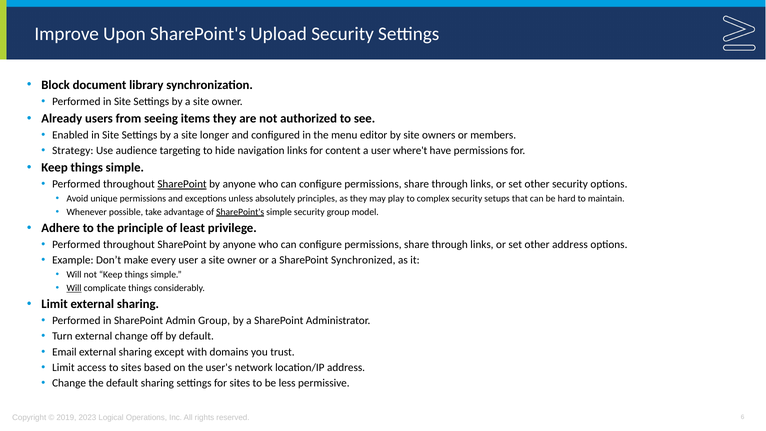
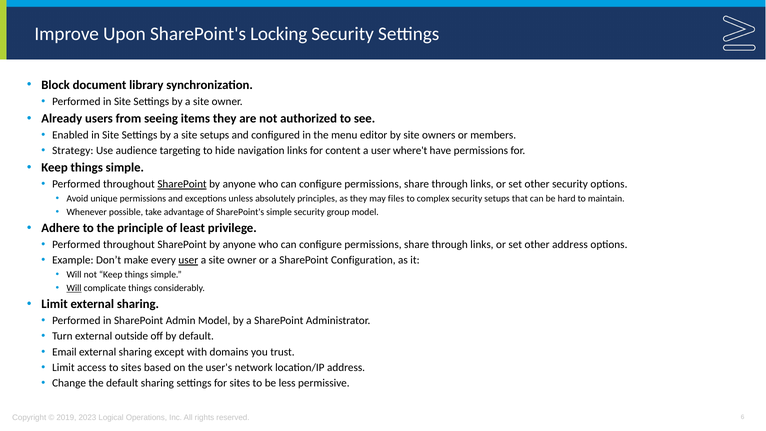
Upload: Upload -> Locking (279, 34)
site longer: longer -> setups (215, 135)
play: play -> files (396, 198)
SharePoint's underline: present -> none (240, 212)
user underline: none -> present (188, 260)
Synchronized: Synchronized -> Configuration (363, 260)
Admin Group: Group -> Model (214, 321)
external change: change -> outside (131, 336)
